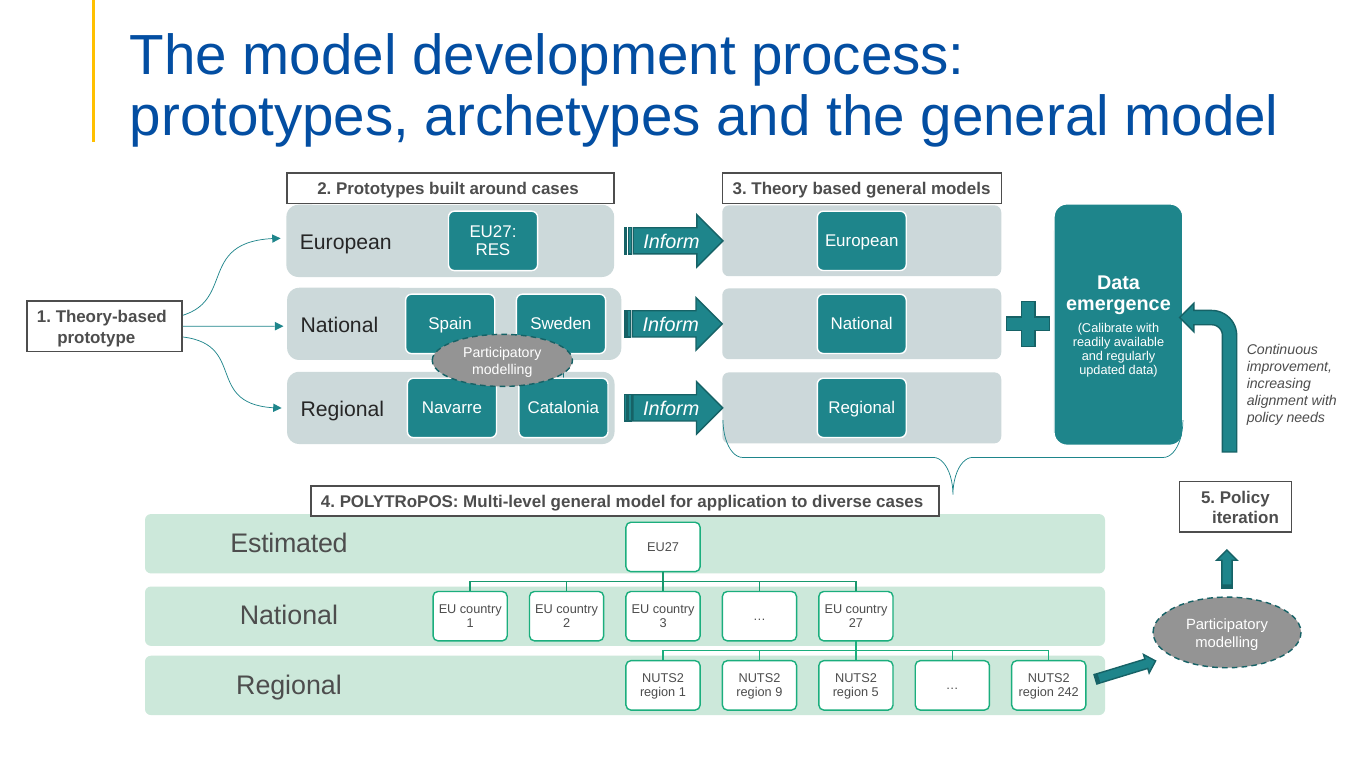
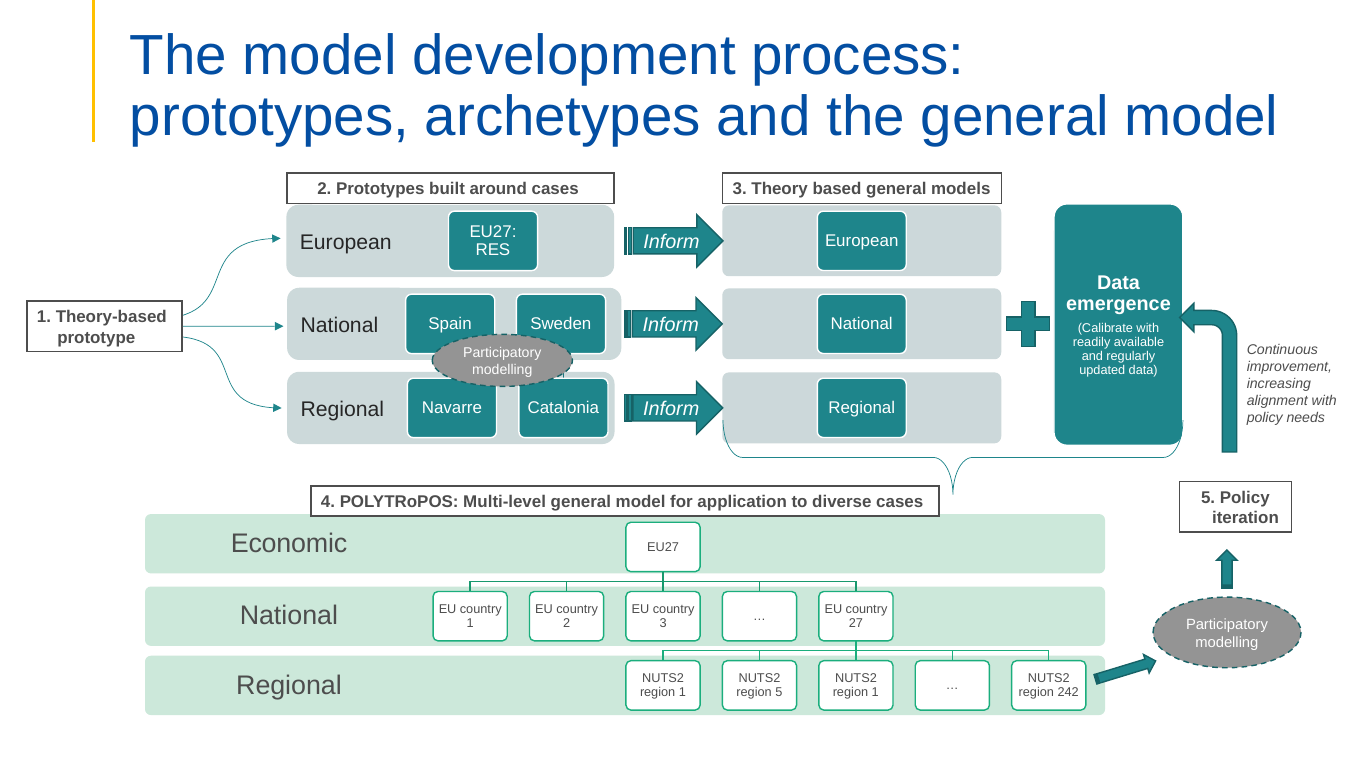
Estimated: Estimated -> Economic (289, 544)
region 9: 9 -> 5 (779, 692)
5: 5 -> 1 (875, 692)
